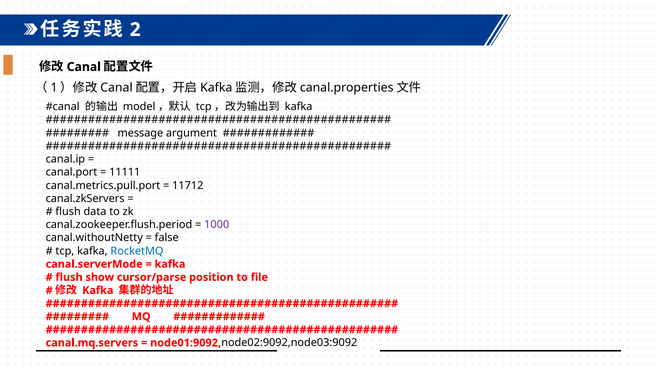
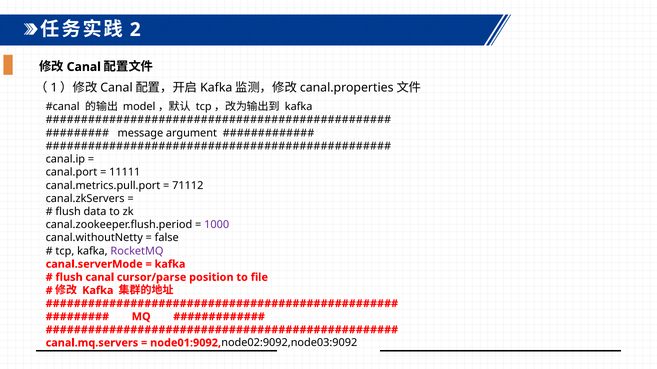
11712: 11712 -> 71112 (188, 186)
RocketMQ colour: blue -> purple (137, 251)
flush show: show -> canal (100, 278)
